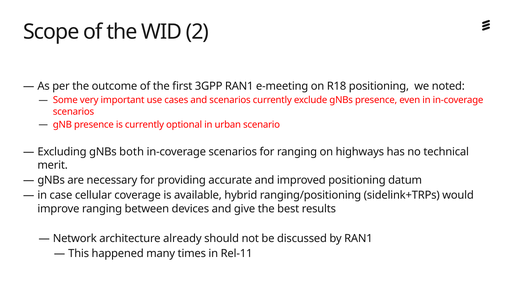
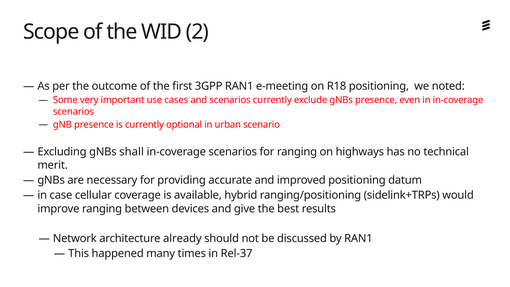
both: both -> shall (132, 152)
Rel-11: Rel-11 -> Rel-37 (237, 254)
